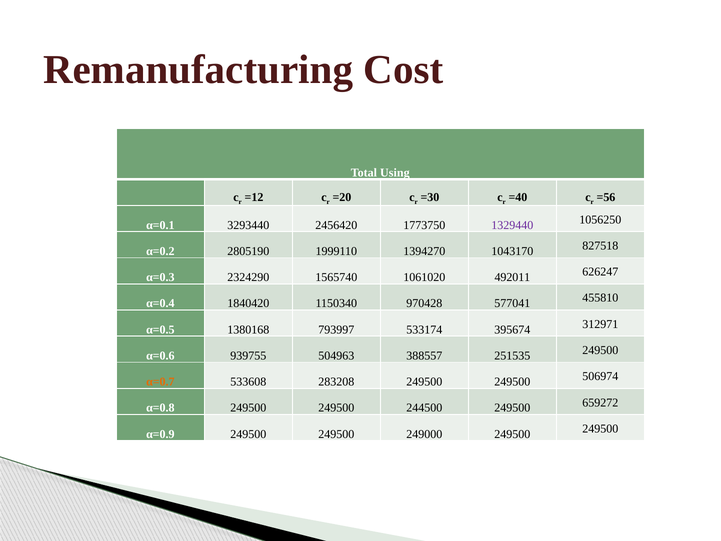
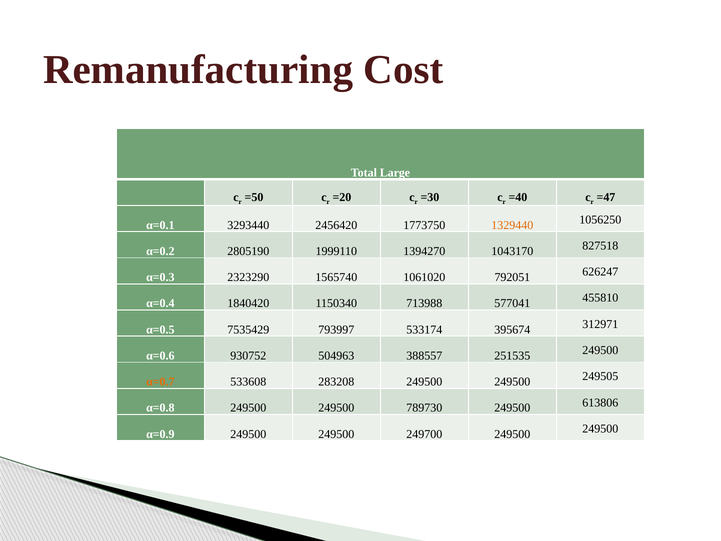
Using: Using -> Large (395, 173)
=12: =12 -> =50 (254, 197)
=56: =56 -> =47 (606, 197)
1329440 colour: purple -> orange (512, 225)
2324290: 2324290 -> 2323290 (248, 277)
492011: 492011 -> 792051 (512, 277)
970428: 970428 -> 713988 (424, 303)
1380168: 1380168 -> 7535429 (248, 329)
939755: 939755 -> 930752 (248, 356)
506974: 506974 -> 249505 (600, 376)
244500: 244500 -> 789730 (424, 408)
659272: 659272 -> 613806 (600, 402)
249000: 249000 -> 249700 (424, 434)
